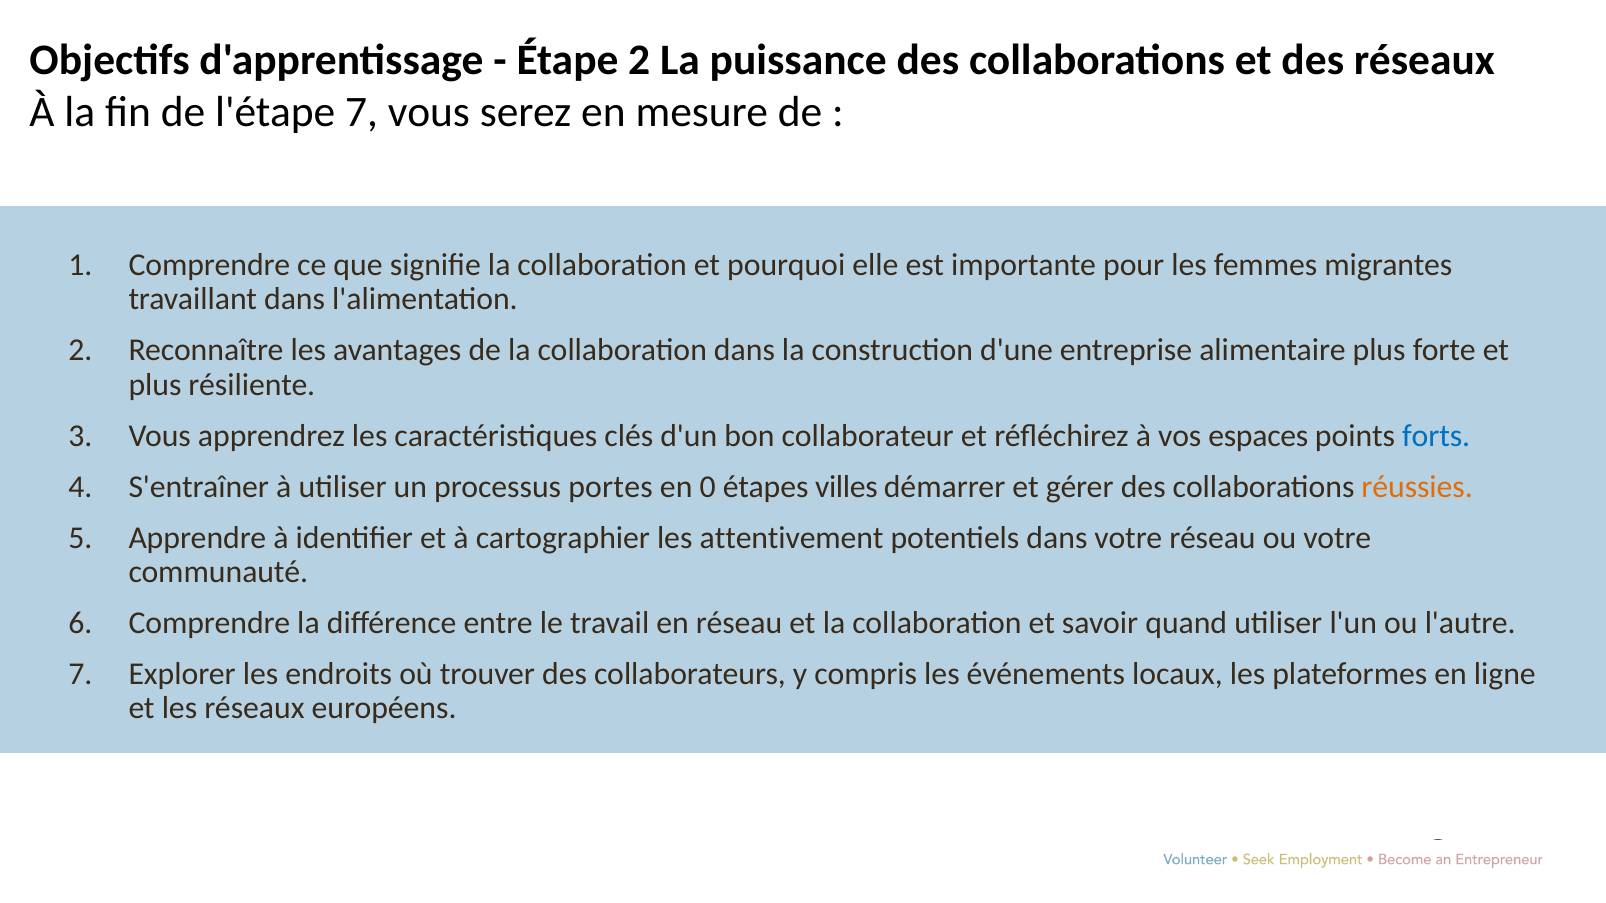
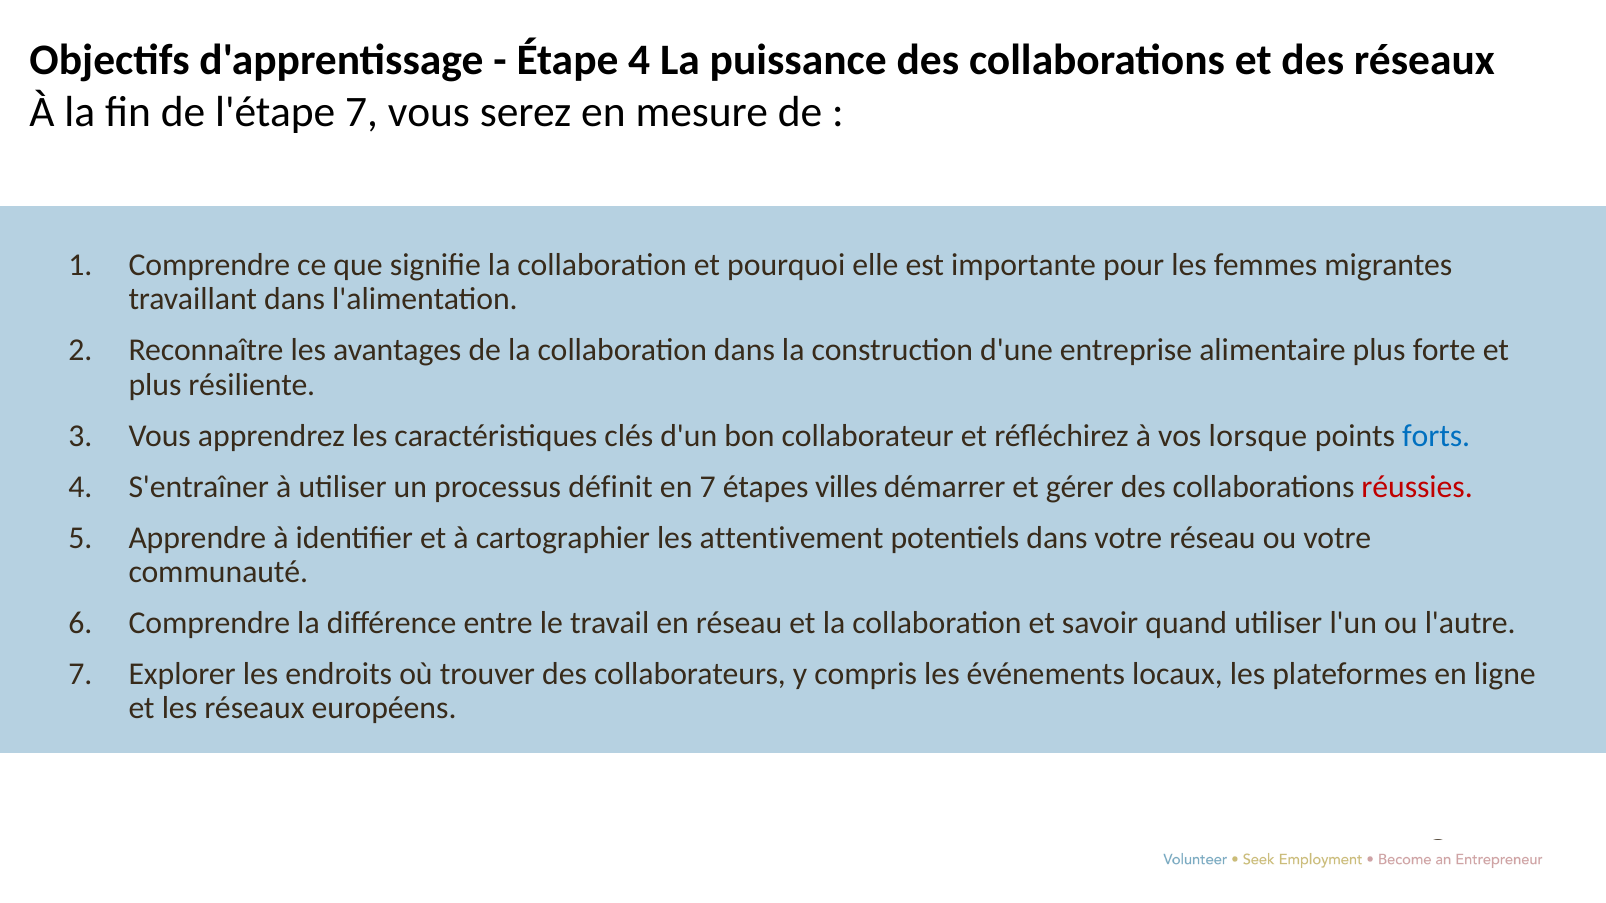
Étape 2: 2 -> 4 (639, 60)
espaces: espaces -> lorsque (1258, 436)
portes: portes -> définit (611, 487)
en 0: 0 -> 7 (708, 487)
réussies colour: orange -> red (1417, 487)
